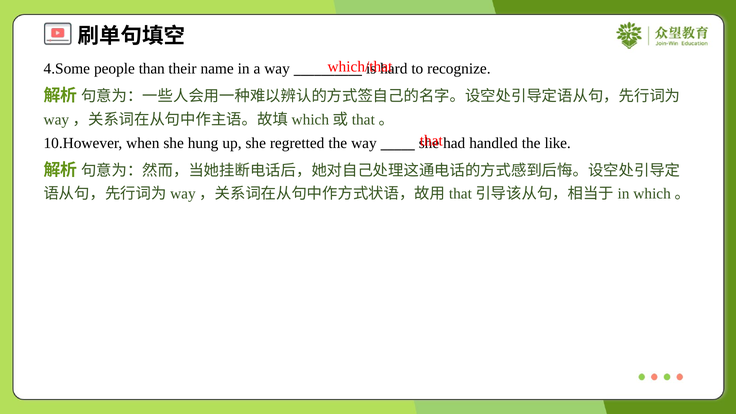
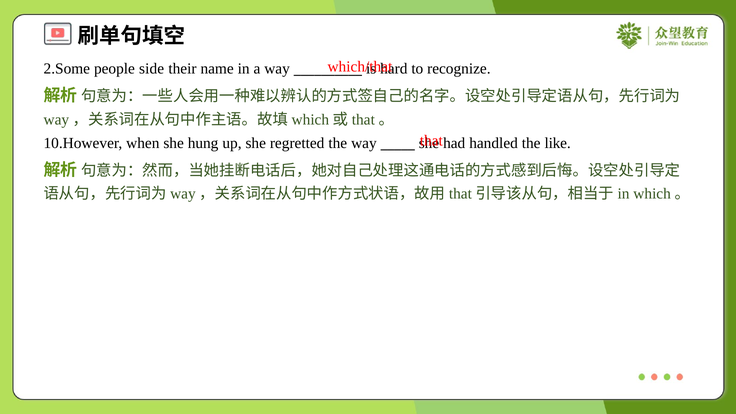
4.Some: 4.Some -> 2.Some (67, 69)
than: than -> side (152, 69)
